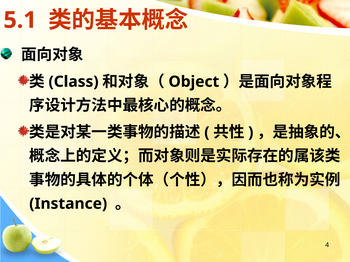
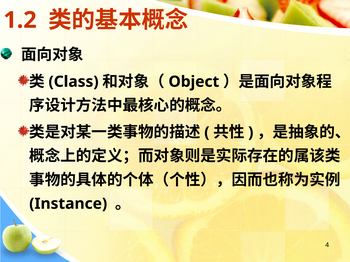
5.1: 5.1 -> 1.2 (20, 20)
